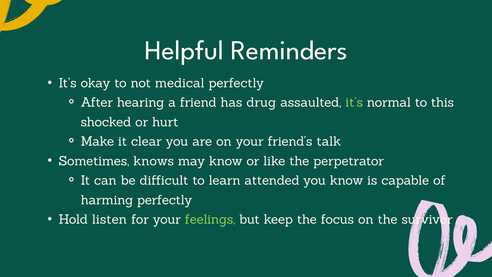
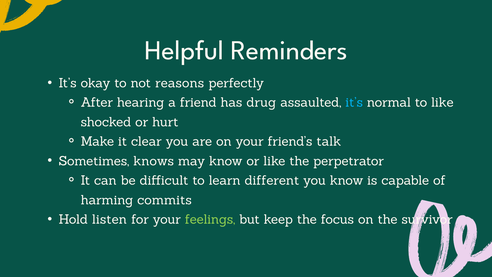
medical: medical -> reasons (180, 83)
it’s colour: light green -> light blue (354, 102)
to this: this -> like (442, 102)
attended: attended -> different (272, 180)
harming perfectly: perfectly -> commits (164, 200)
